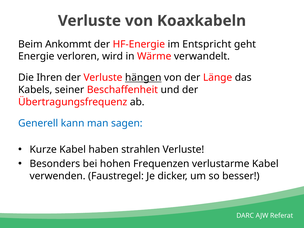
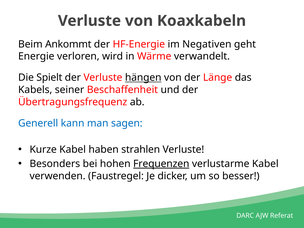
Entspricht: Entspricht -> Negativen (207, 44)
Ihren: Ihren -> Spielt (49, 78)
Frequenzen underline: none -> present (161, 164)
